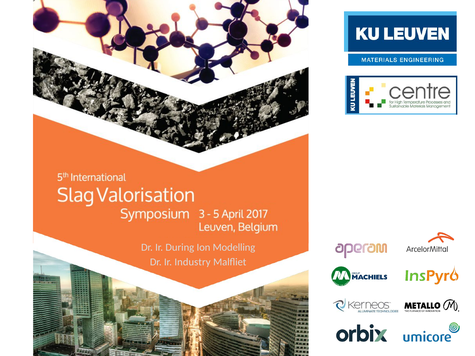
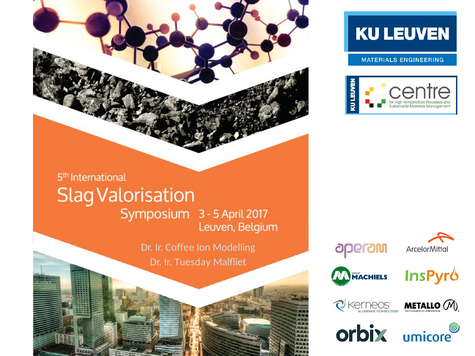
During: During -> Coffee (180, 247)
Industry: Industry -> Tuesday (193, 262)
